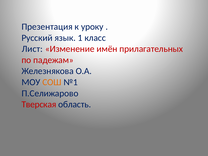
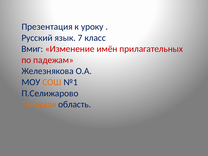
1: 1 -> 7 (80, 38)
Лист: Лист -> Вмиг (32, 49)
Тверская colour: red -> orange (39, 104)
